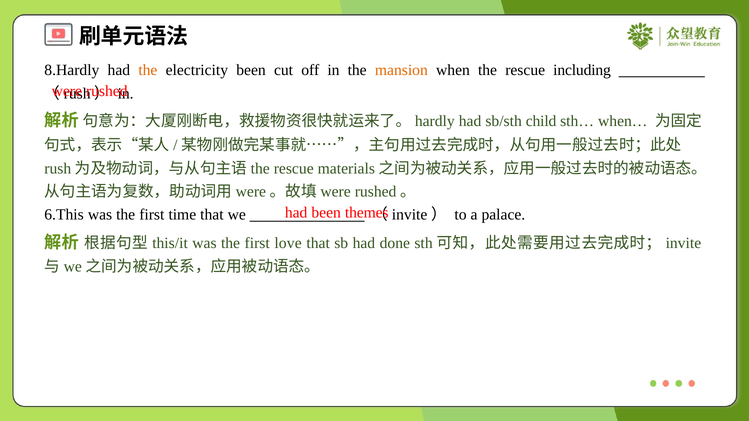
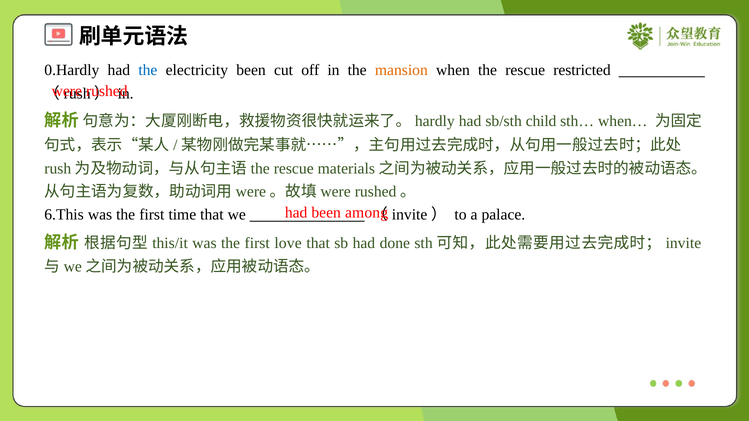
8.Hardly: 8.Hardly -> 0.Hardly (72, 70)
the colour: orange -> blue (148, 70)
including: including -> restricted (582, 70)
themes: themes -> among (367, 213)
